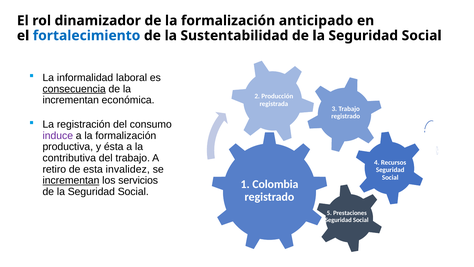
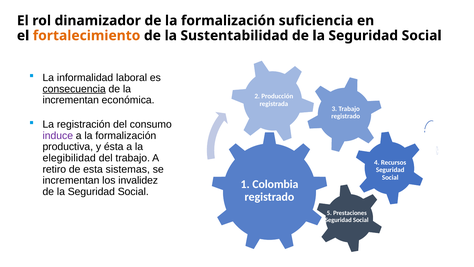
anticipado: anticipado -> suficiencia (316, 21)
fortalecimiento colour: blue -> orange (87, 36)
contributiva: contributiva -> elegibilidad (69, 158)
invalidez: invalidez -> sistemas (128, 169)
incrementan underline: present -> none (71, 180)
servicios: servicios -> invalidez (138, 180)
